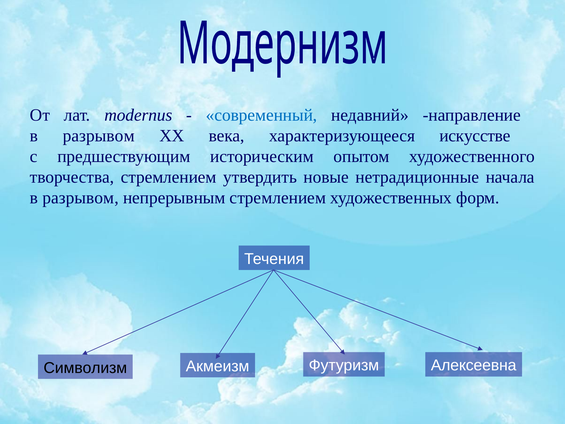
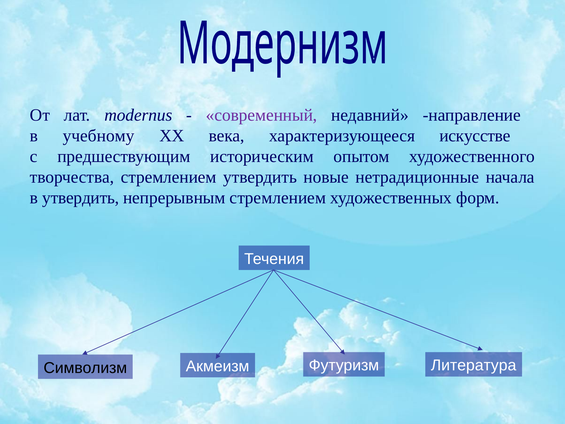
современный colour: blue -> purple (262, 115)
разрывом: разрывом -> учебному (99, 136)
разрывом: разрывом -> утвердить (81, 198)
Алексеевна: Алексеевна -> Литература (474, 365)
